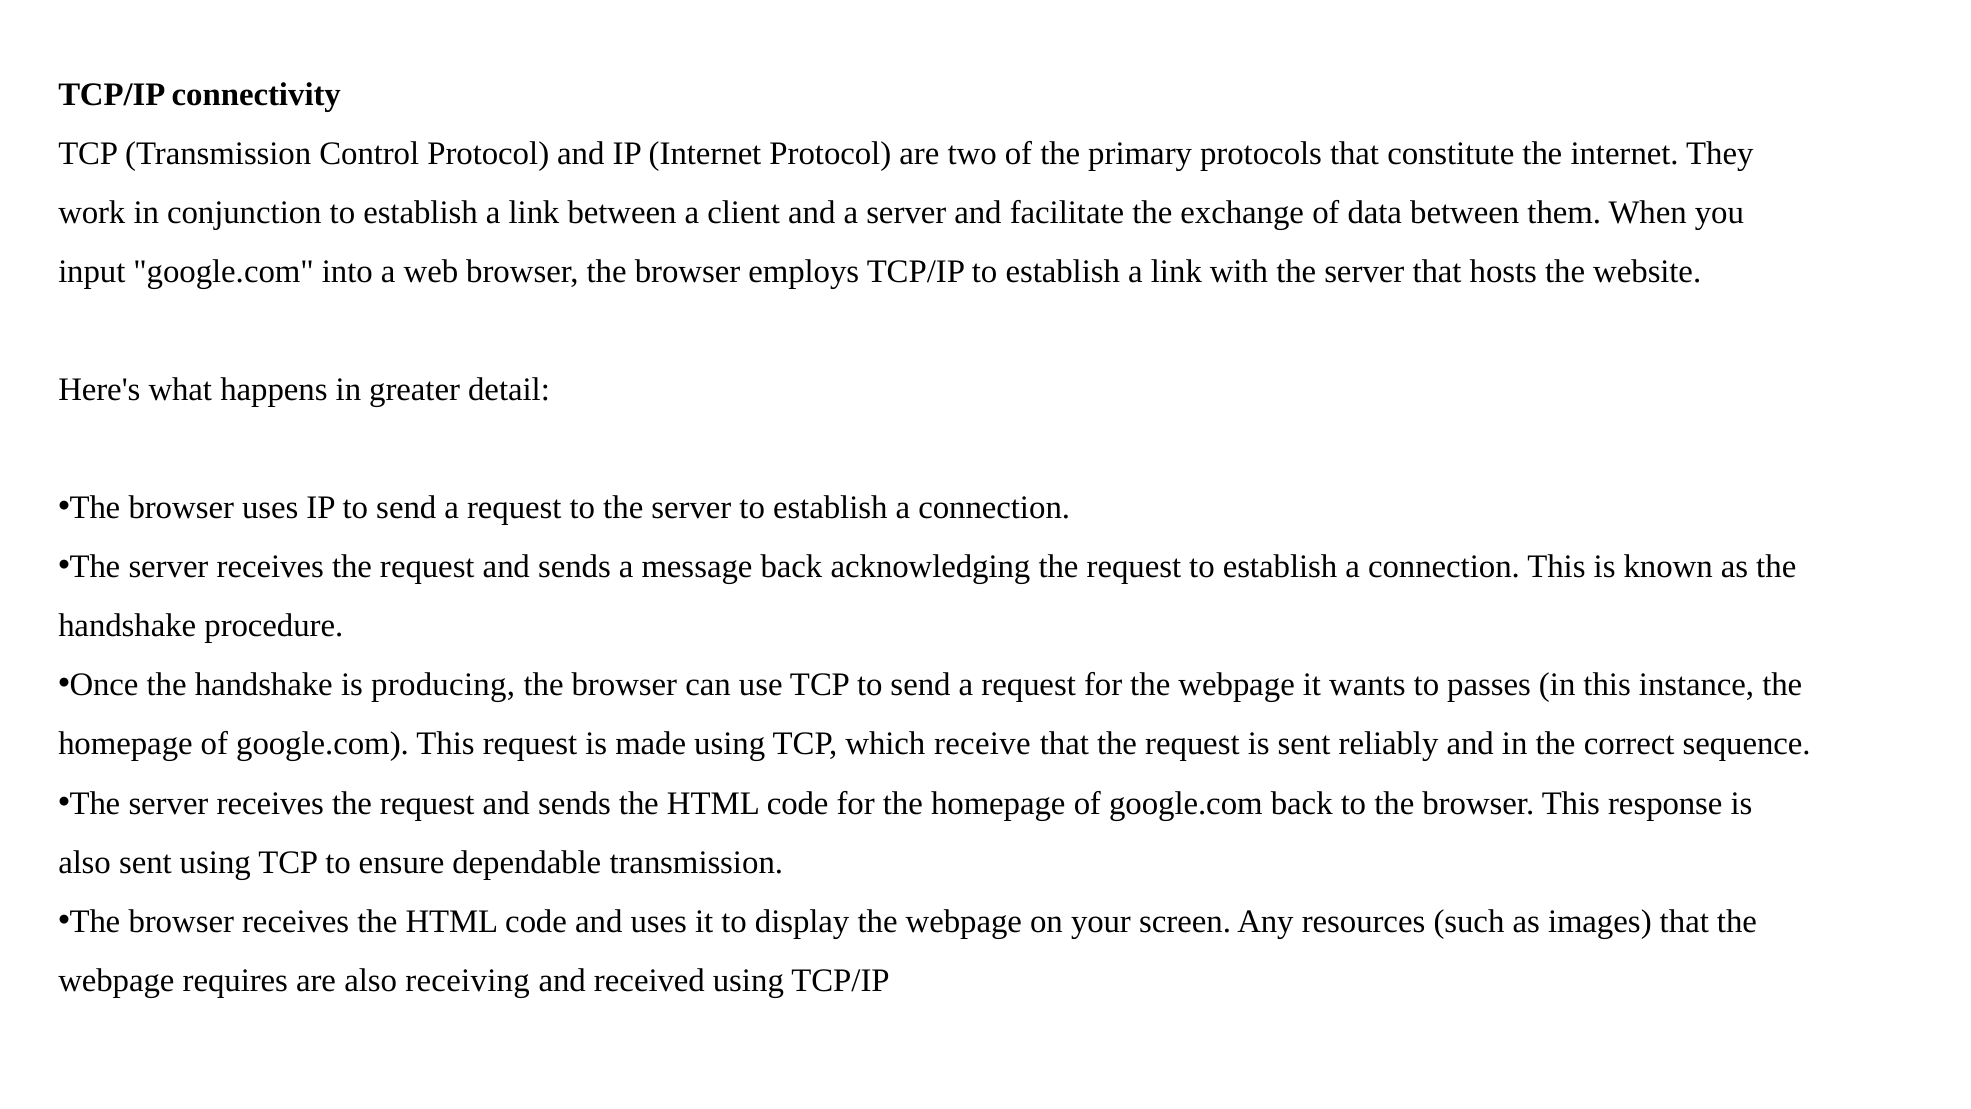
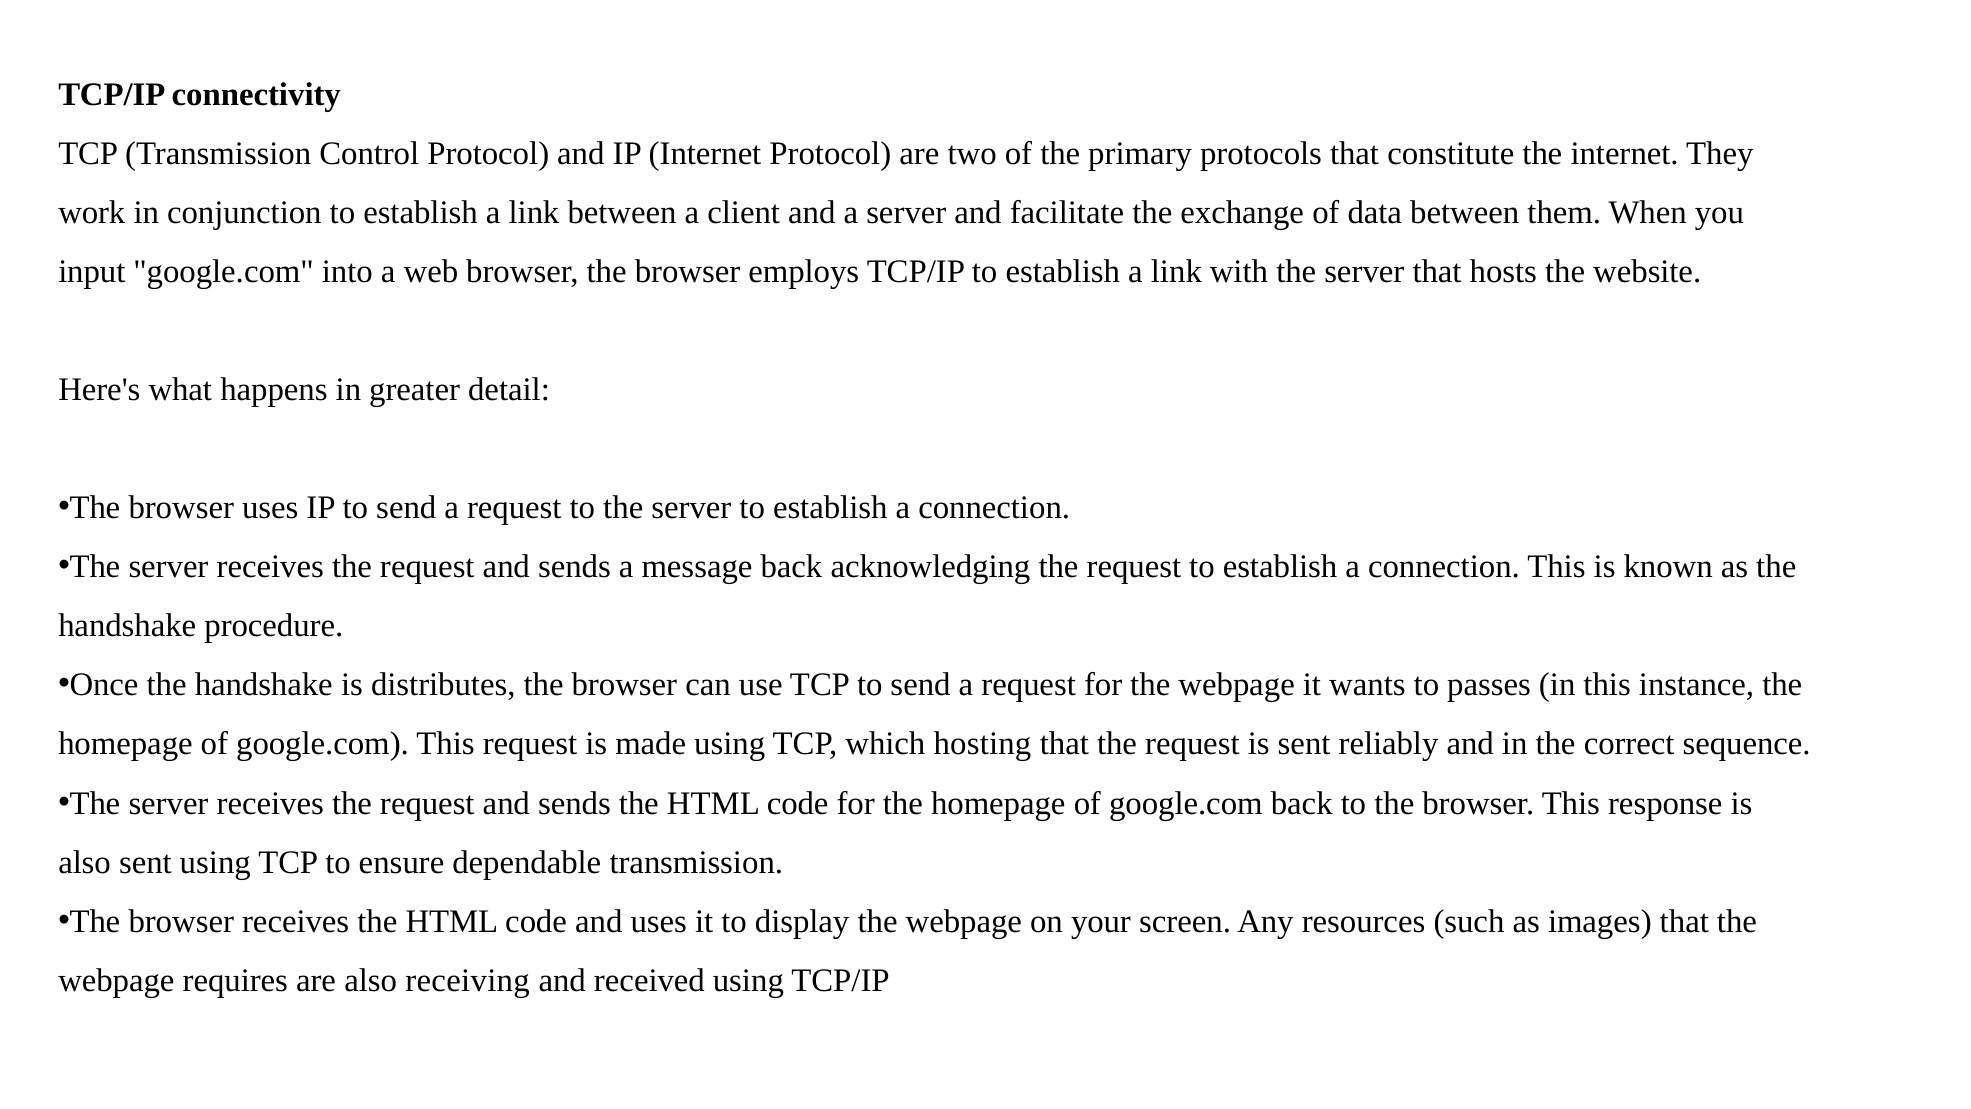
producing: producing -> distributes (443, 685)
receive: receive -> hosting (982, 744)
